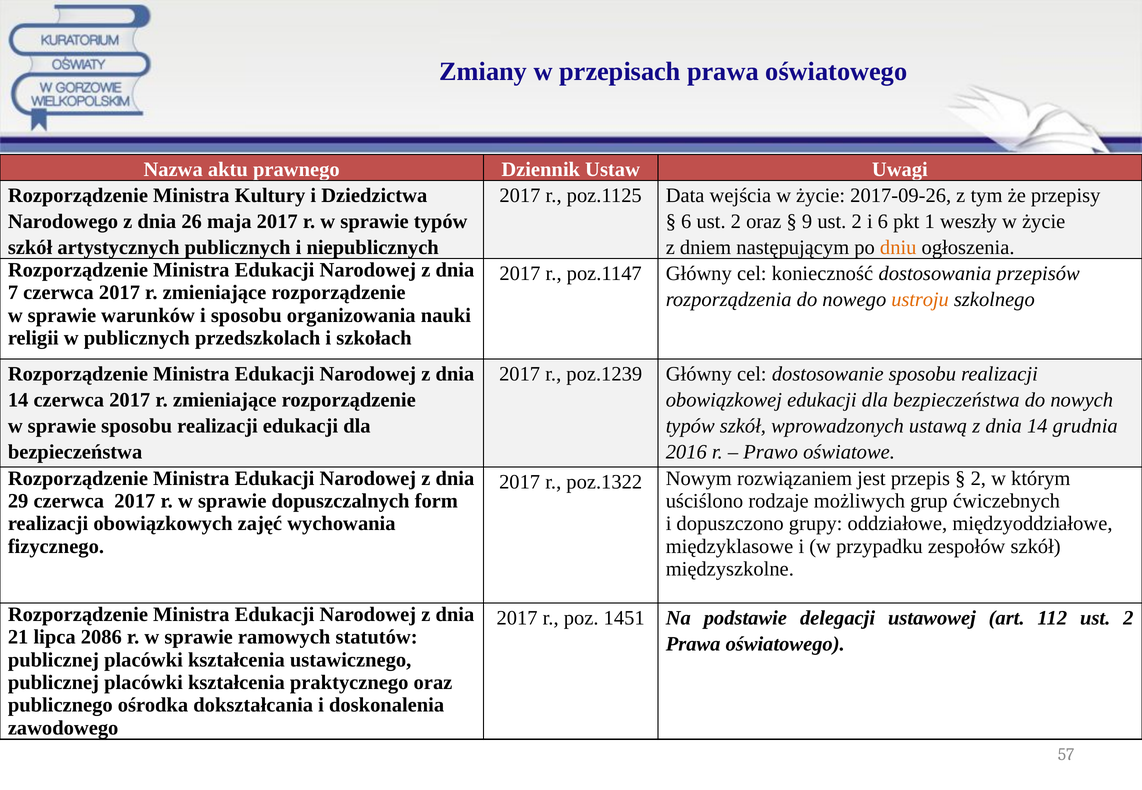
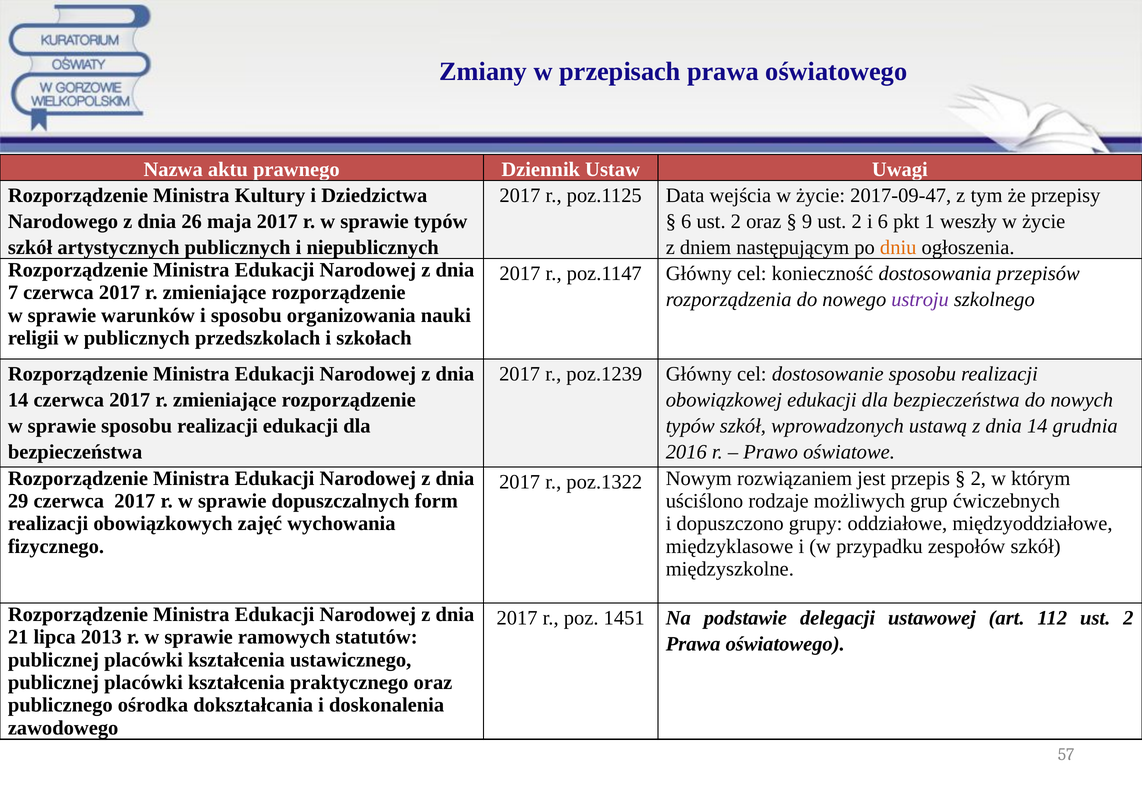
2017-09-26: 2017-09-26 -> 2017-09-47 (901, 195)
ustroju colour: orange -> purple (920, 300)
2086: 2086 -> 2013 (101, 638)
